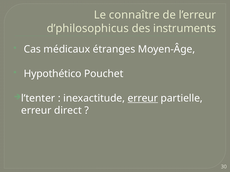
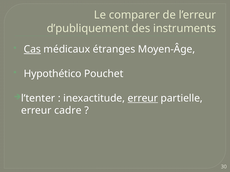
connaître: connaître -> comparer (134, 15)
d’philosophicus: d’philosophicus -> d’publiquement (88, 28)
Cas underline: none -> present (32, 49)
direct: direct -> cadre (68, 111)
